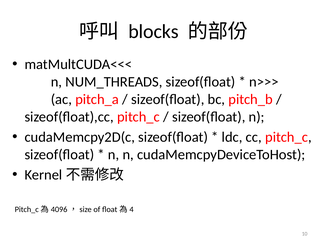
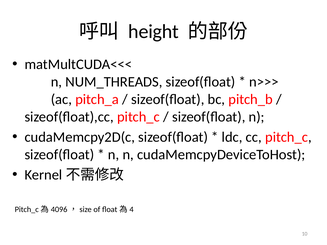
blocks: blocks -> height (154, 32)
